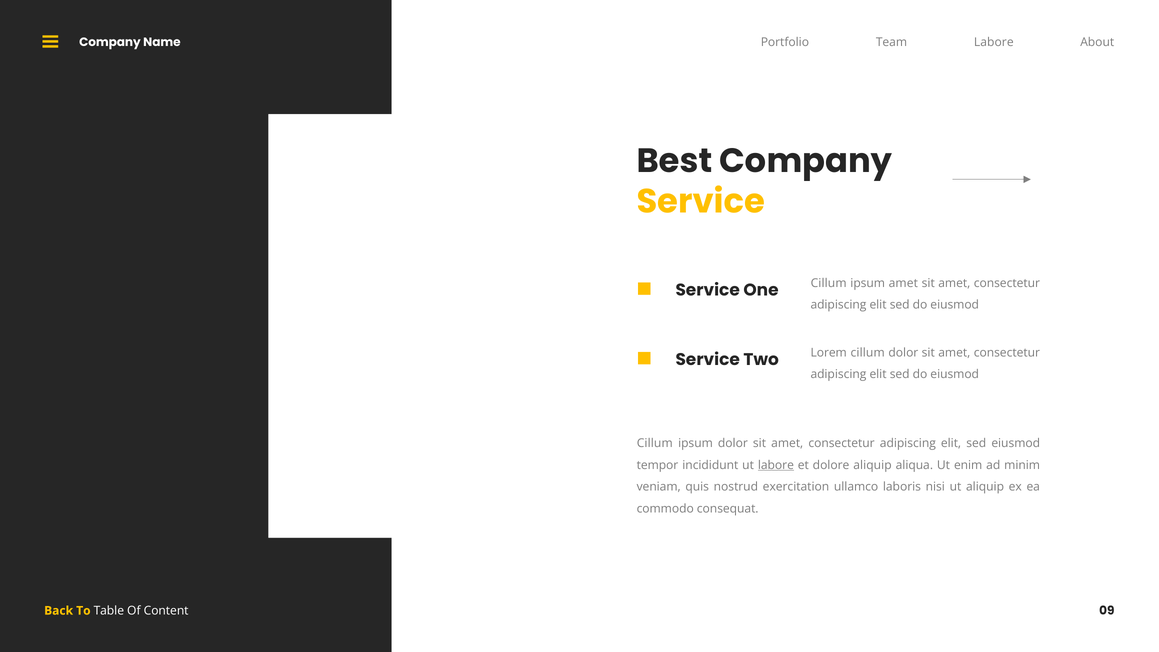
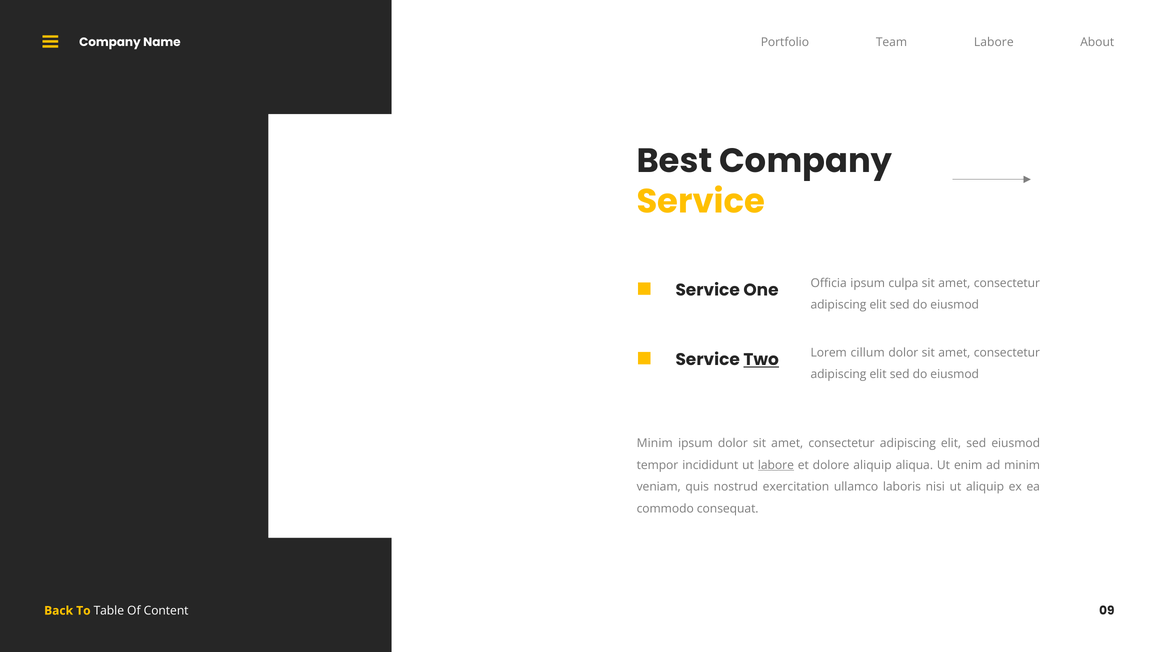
Cillum: Cillum -> Officia (829, 283)
ipsum amet: amet -> culpa (903, 283)
Two underline: none -> present (761, 360)
Cillum: Cillum -> Minim (655, 443)
